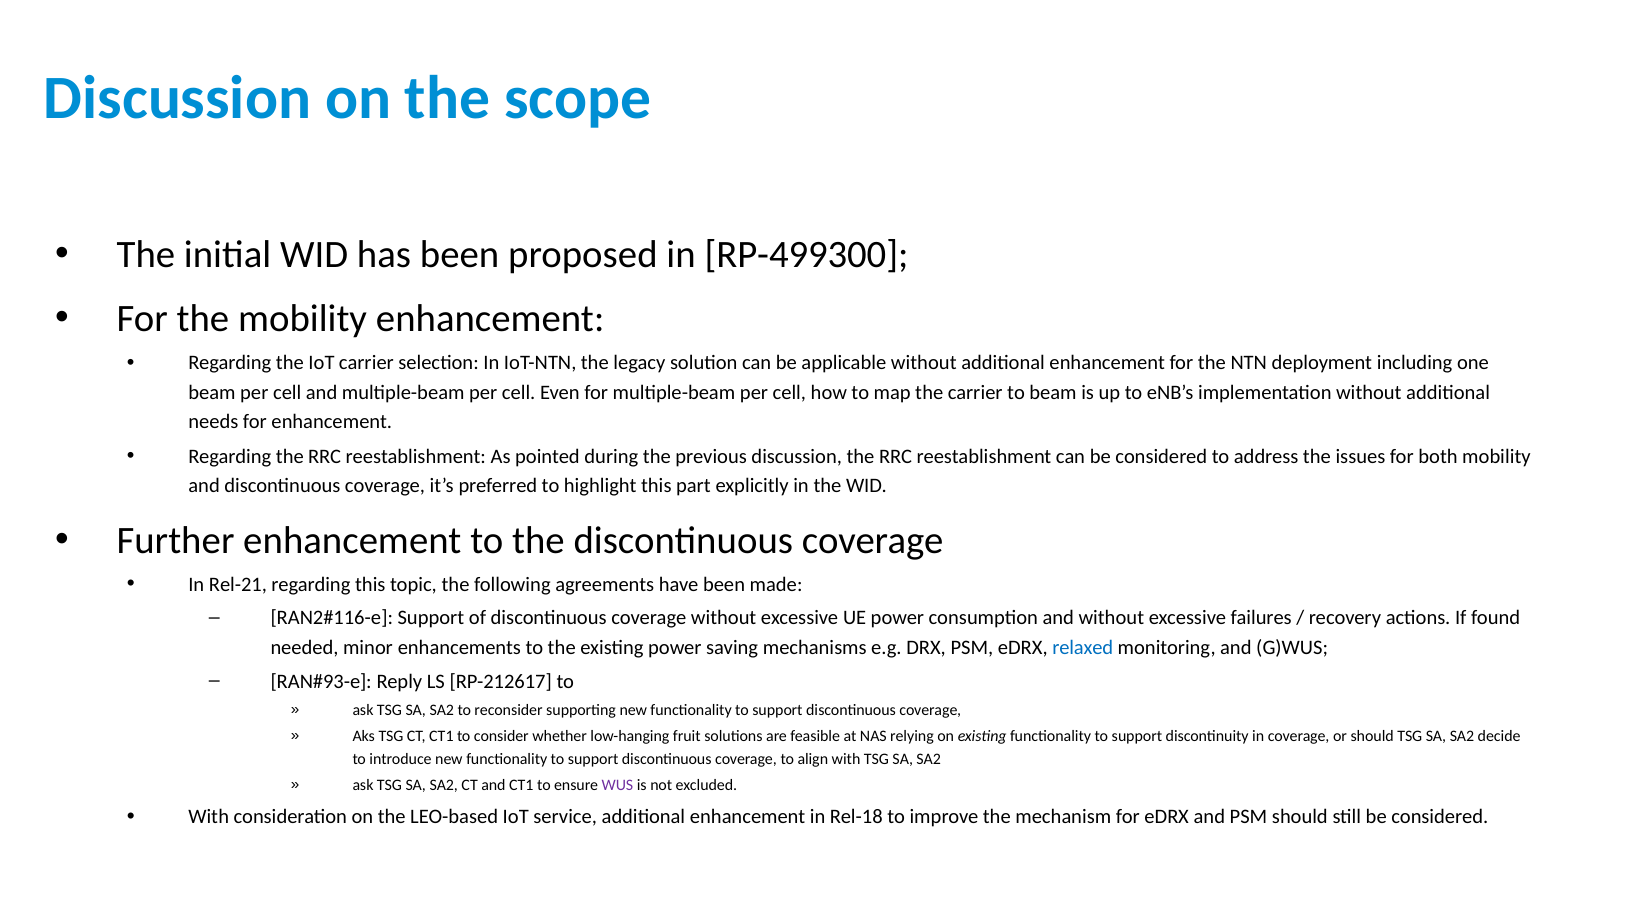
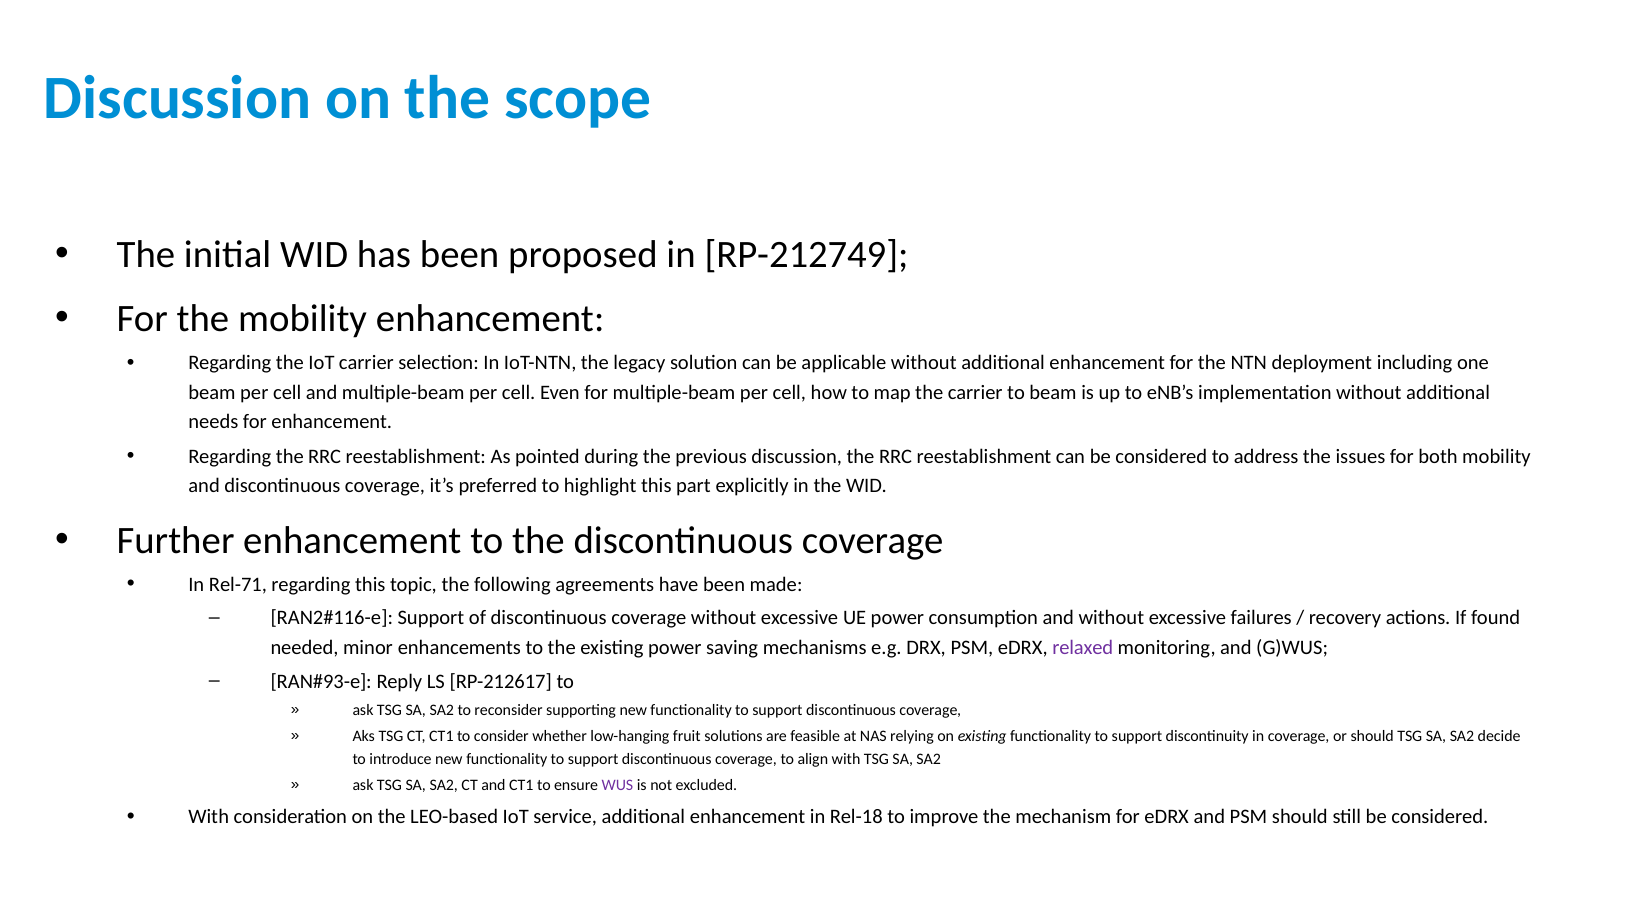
RP-499300: RP-499300 -> RP-212749 (806, 255)
Rel-21: Rel-21 -> Rel-71 (238, 584)
relaxed colour: blue -> purple (1083, 648)
